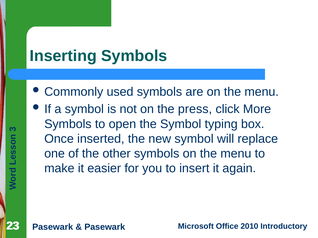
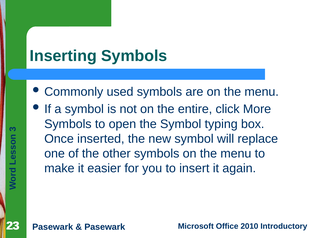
press: press -> entire (195, 109)
